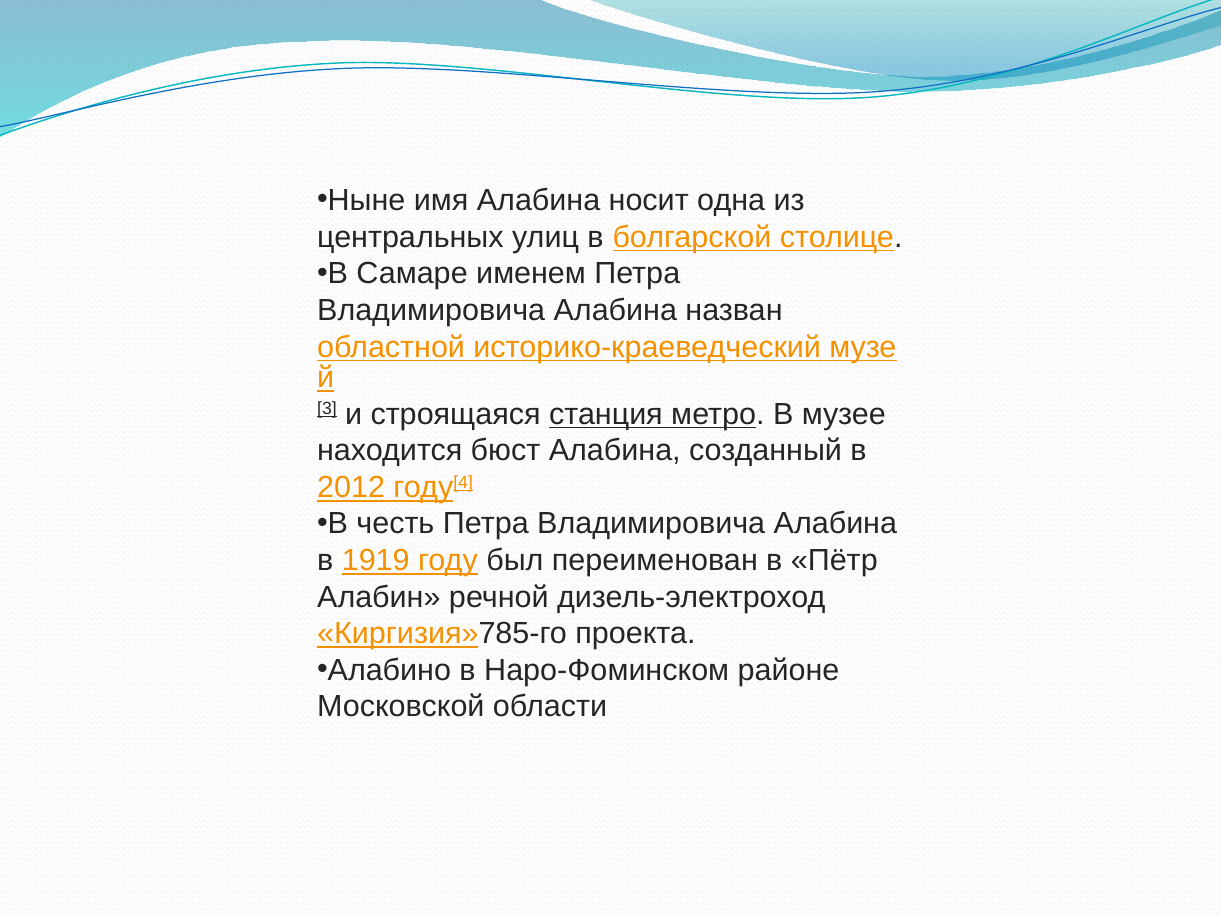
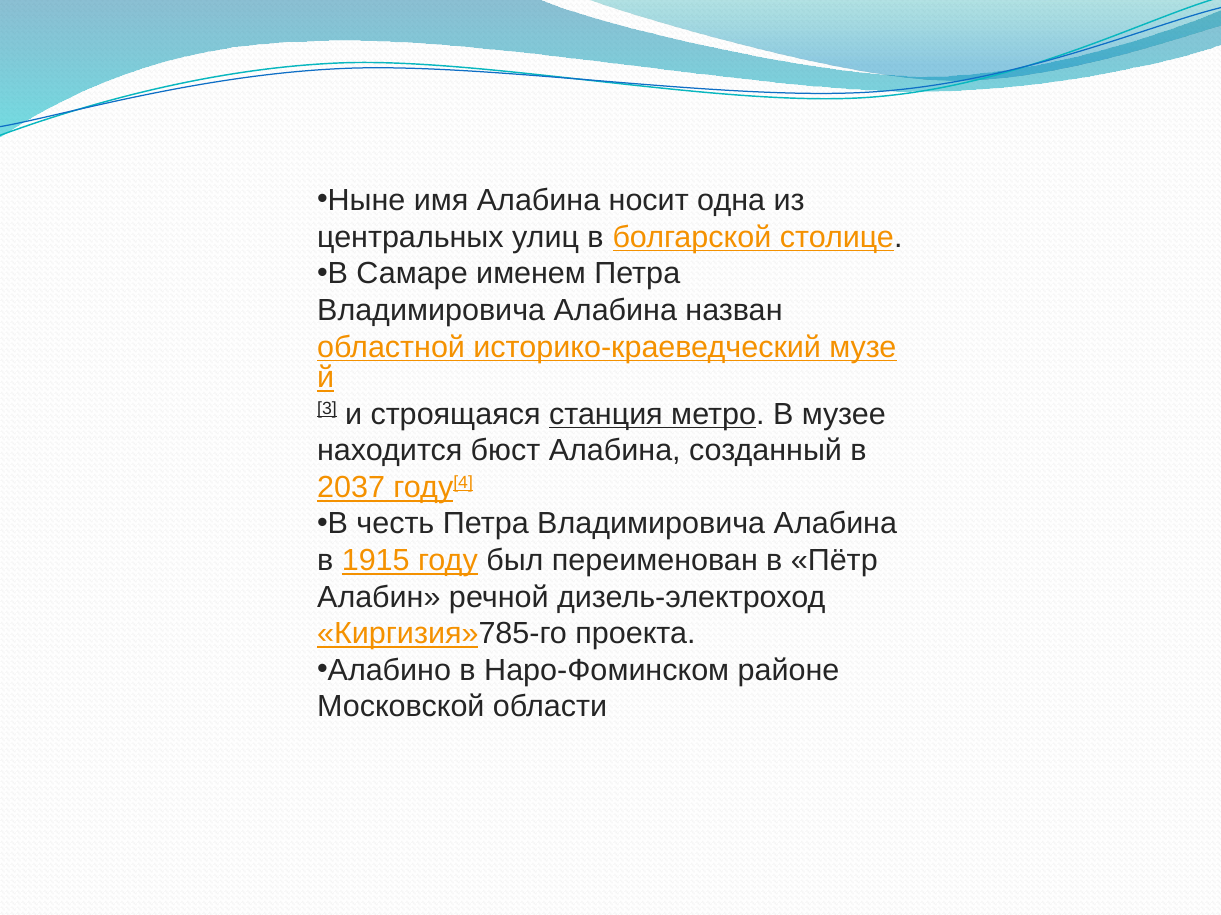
2012: 2012 -> 2037 (351, 488)
1919: 1919 -> 1915 (376, 561)
